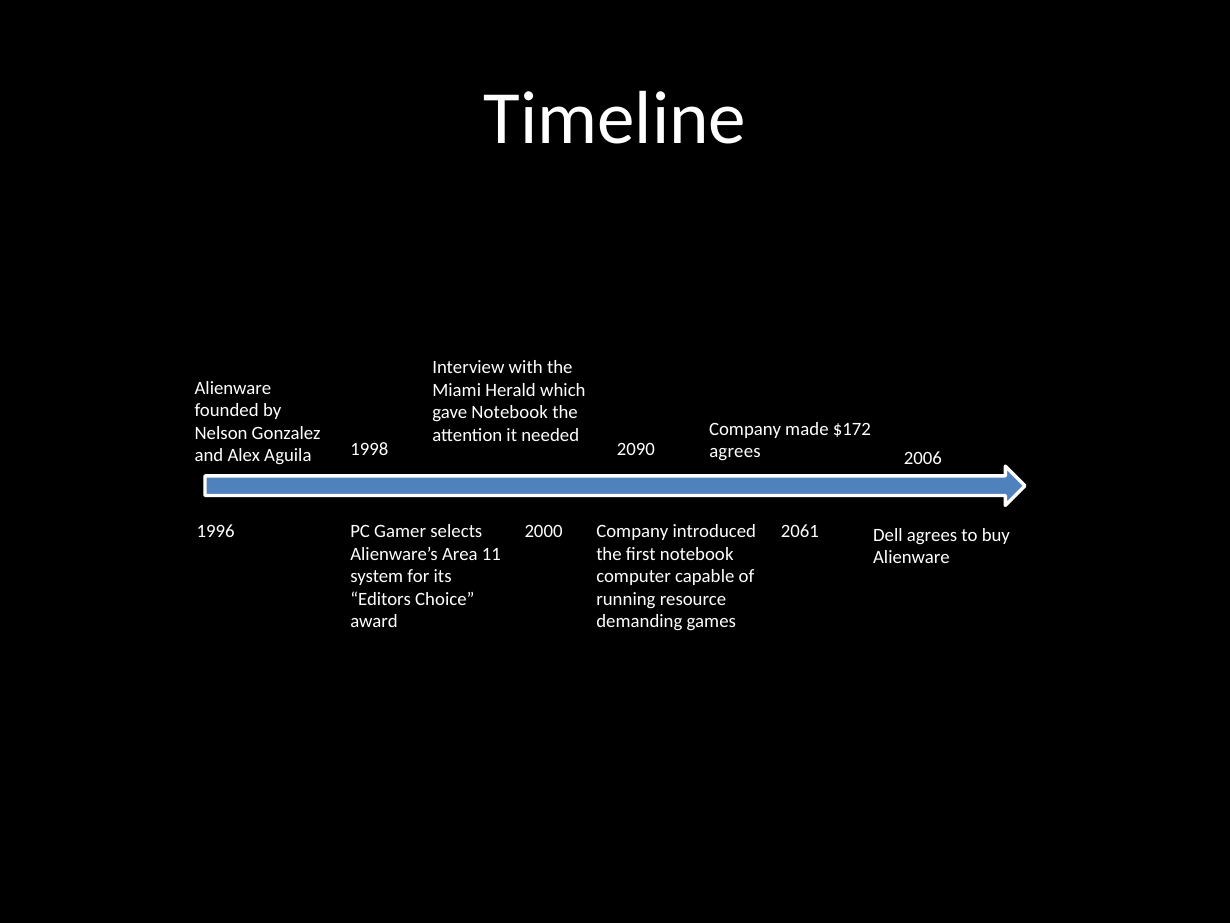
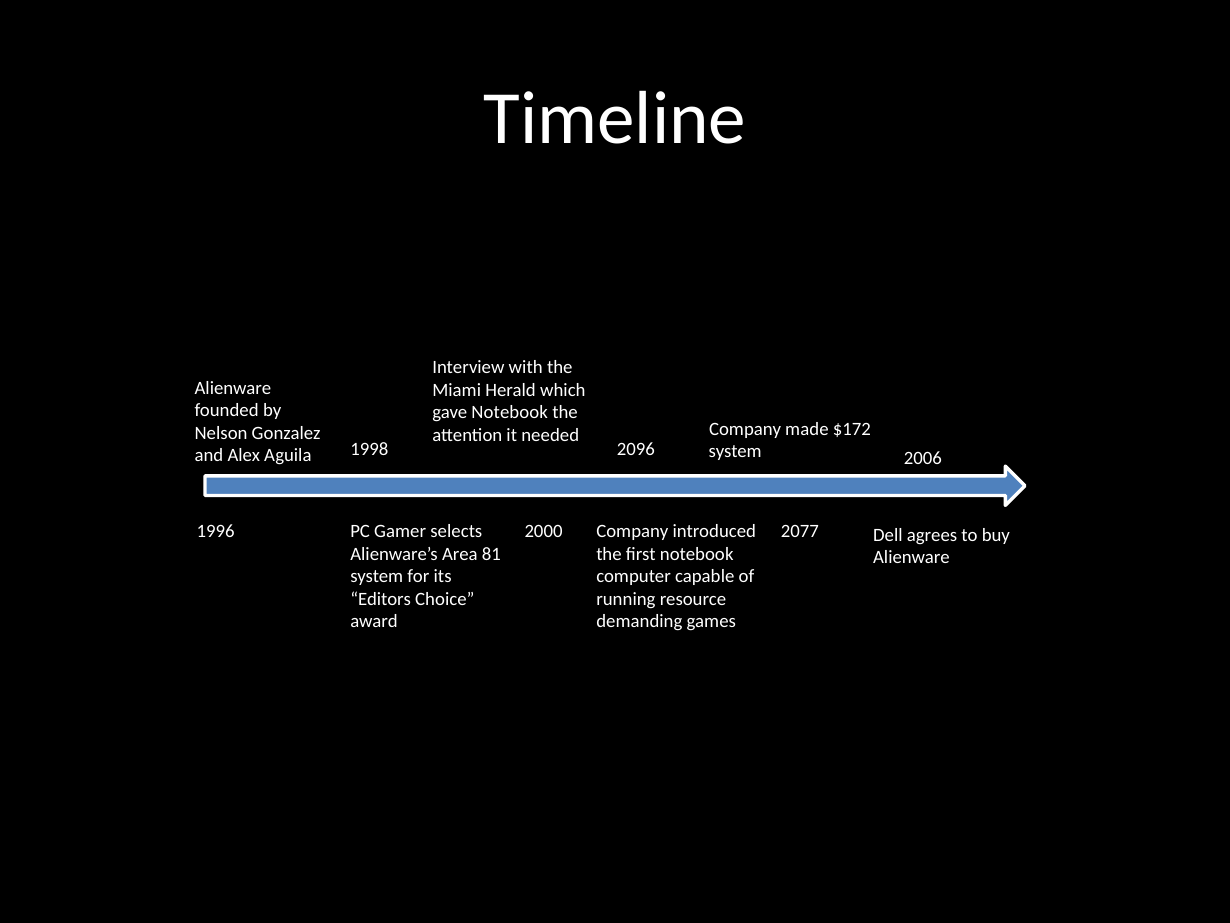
2090: 2090 -> 2096 (636, 449)
agrees: agrees -> system (735, 451)
2061: 2061 -> 2077 (800, 531)
11: 11 -> 81 (491, 554)
